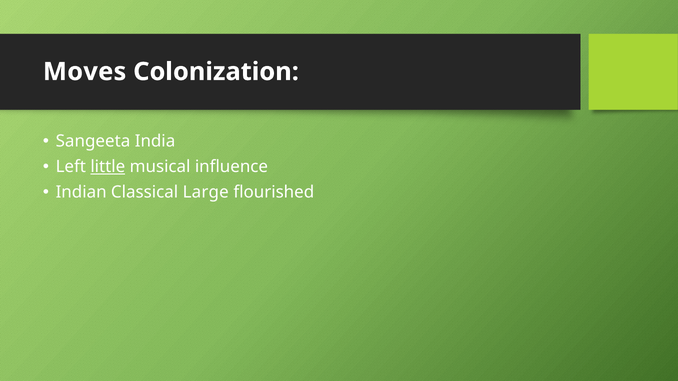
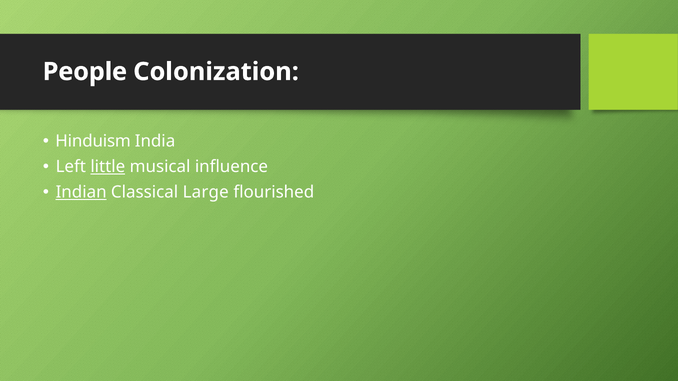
Moves: Moves -> People (85, 72)
Sangeeta: Sangeeta -> Hinduism (93, 142)
Indian underline: none -> present (81, 192)
